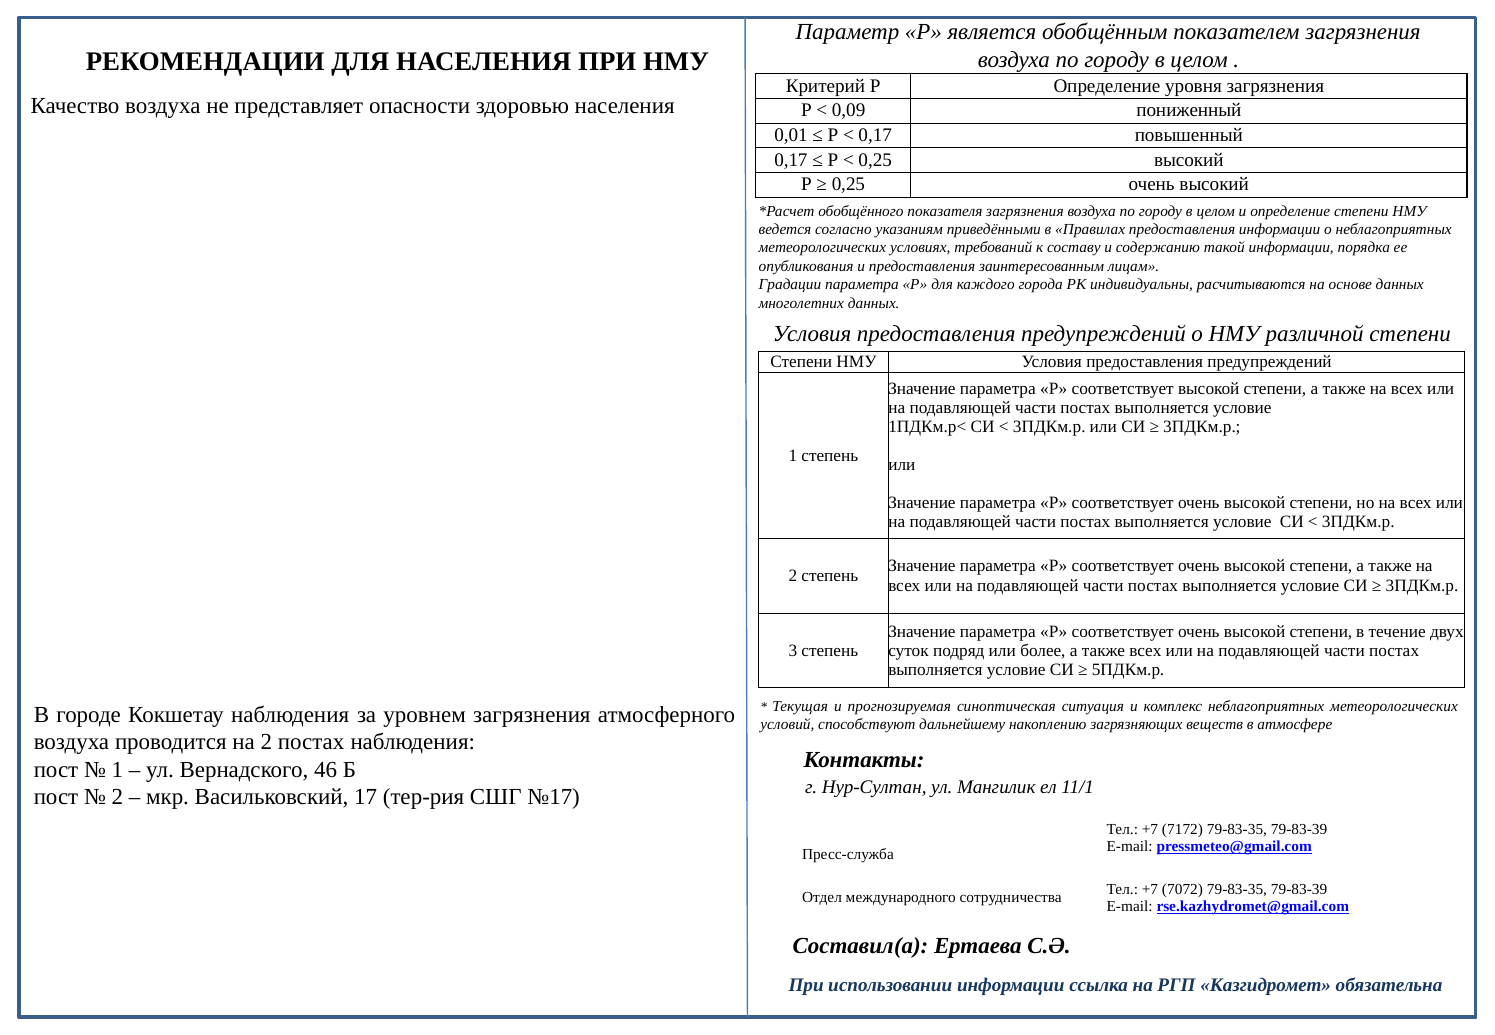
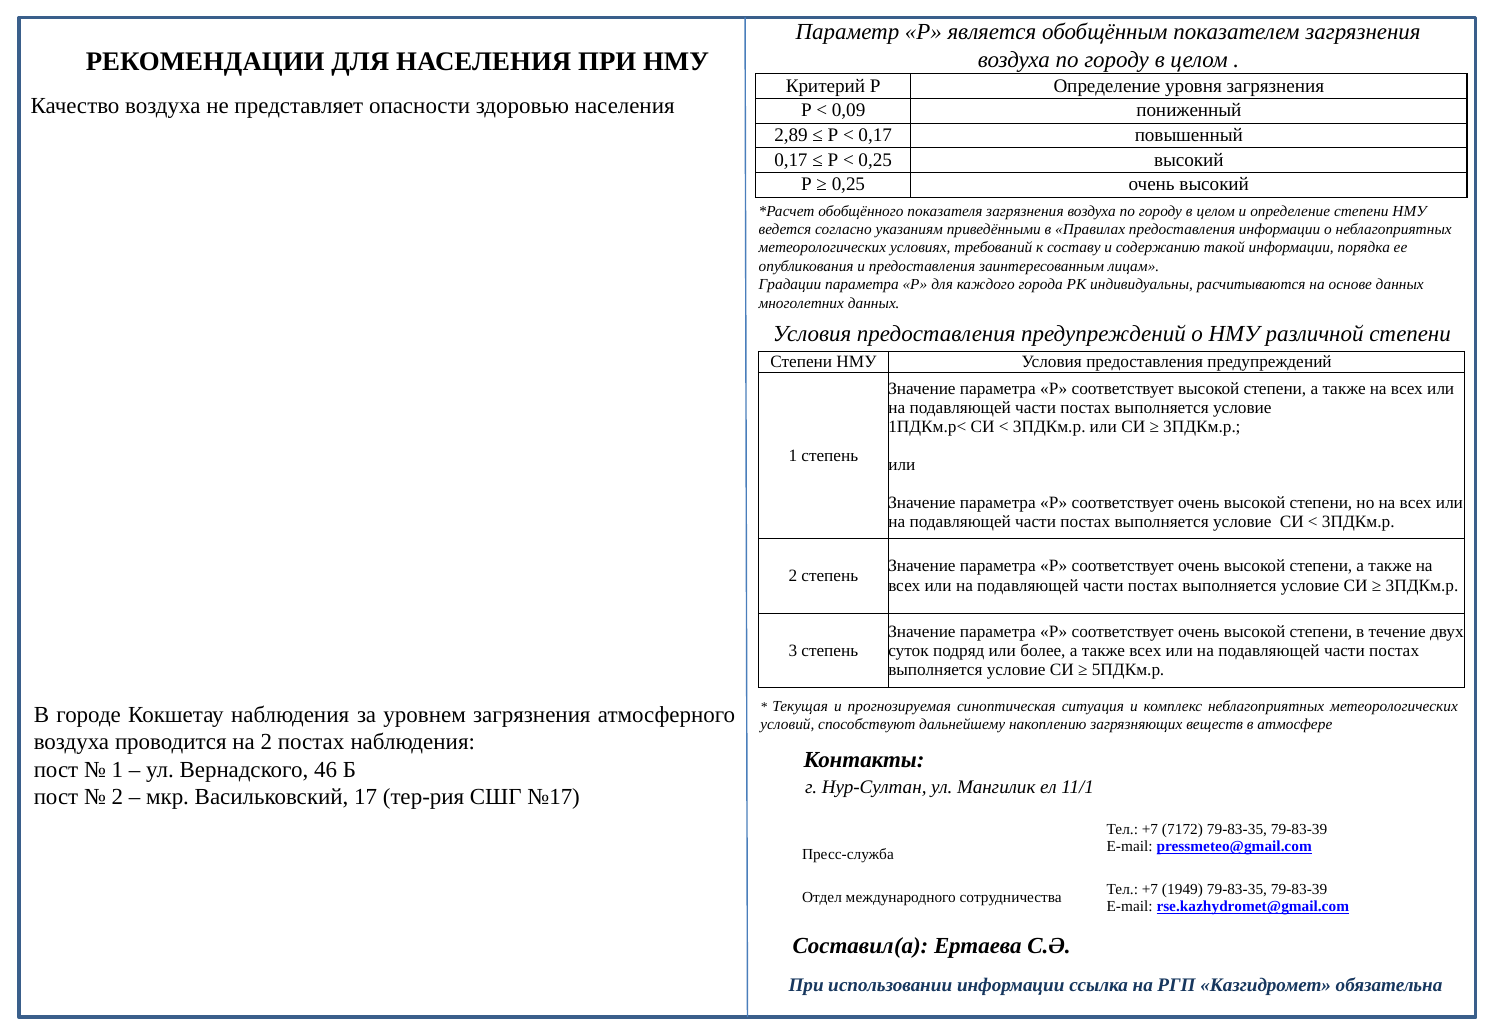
0,01: 0,01 -> 2,89 (791, 135)
7072: 7072 -> 1949 (1182, 889)
